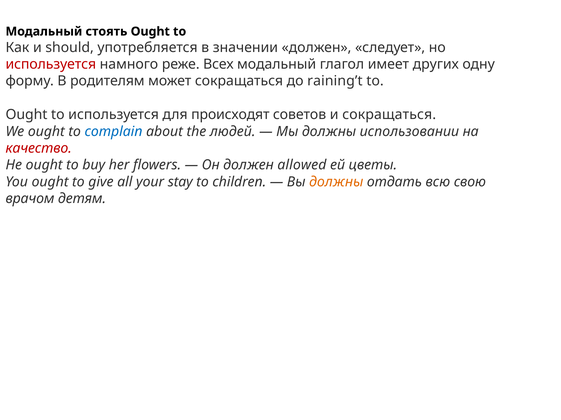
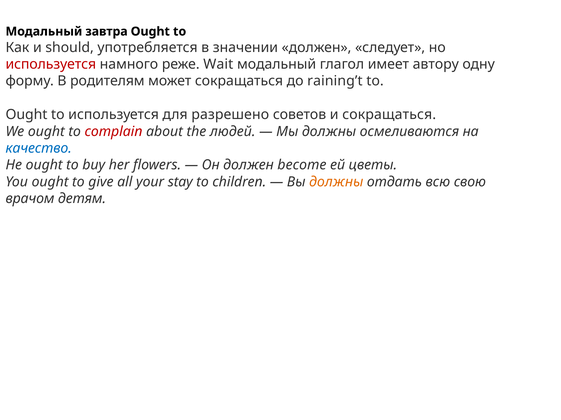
стоять: стоять -> завтра (107, 32)
Всех: Всех -> Wait (218, 64)
других: других -> автору (436, 64)
происходят: происходят -> разрешено (230, 115)
complain colour: blue -> red (114, 132)
использовании: использовании -> осмеливаются (409, 132)
качество colour: red -> blue (39, 148)
allowed: allowed -> become (302, 165)
